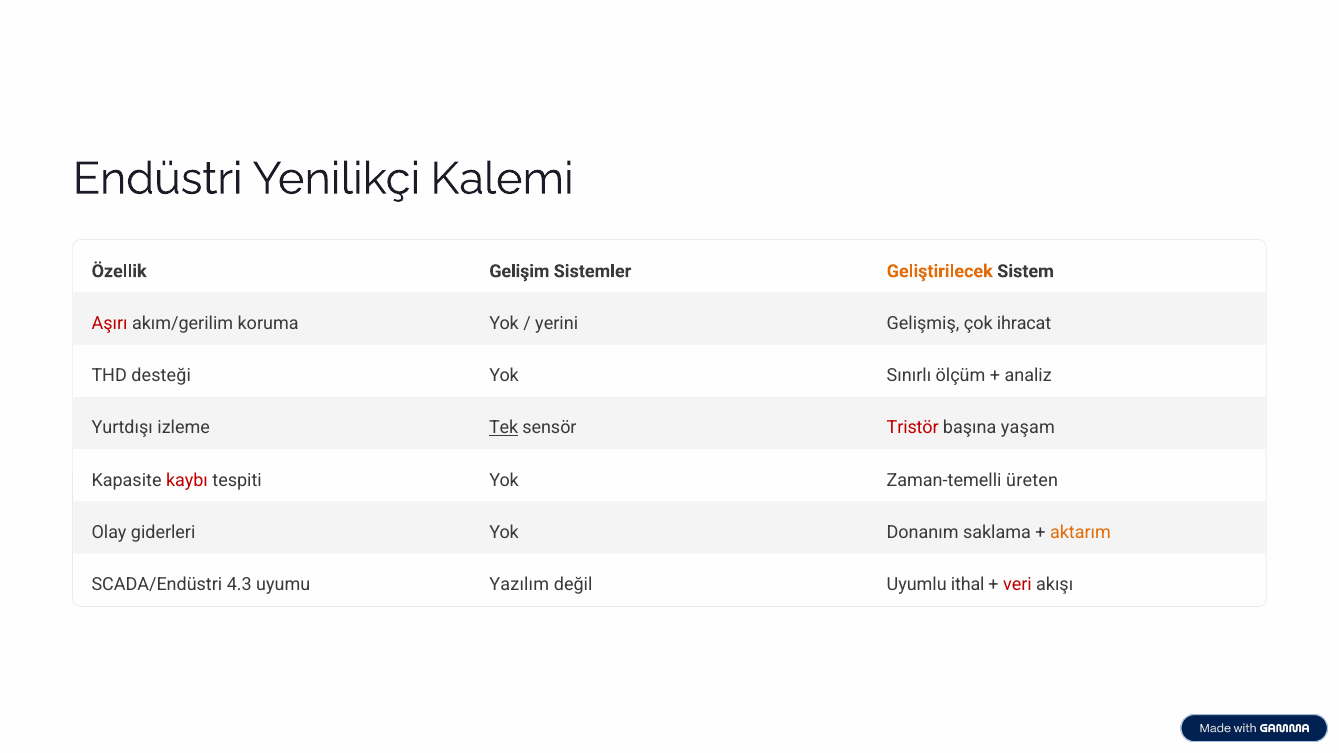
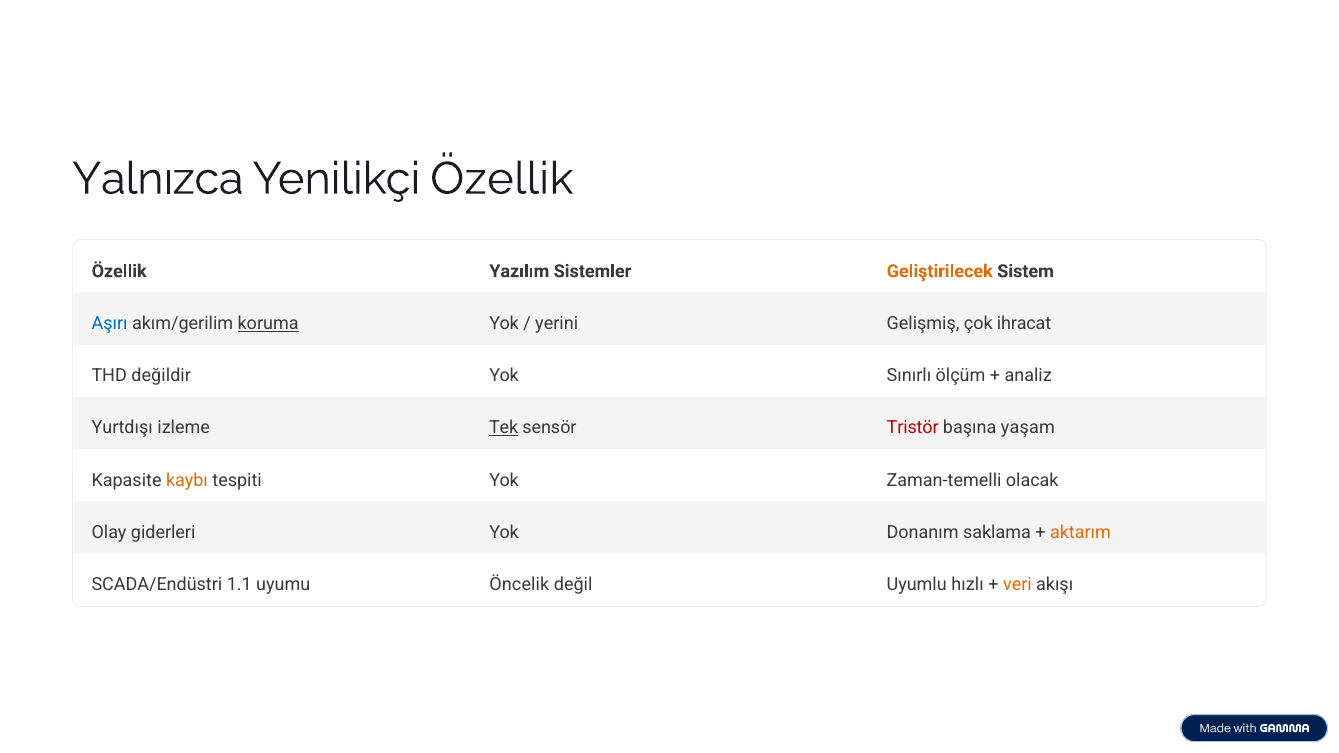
Endüstri: Endüstri -> Yalnızca (158, 179)
Yenilikçi Kalemi: Kalemi -> Özellik (502, 179)
Gelişim: Gelişim -> Yazılım (519, 271)
Aşırı colour: red -> blue (110, 324)
koruma underline: none -> present (268, 324)
desteği: desteği -> değildir (161, 376)
kaybı colour: red -> orange (187, 480)
üreten: üreten -> olacak (1032, 480)
4.3: 4.3 -> 1.1 (239, 585)
Yazılım: Yazılım -> Öncelik (519, 585)
ithal: ithal -> hızlı (968, 585)
veri colour: red -> orange (1017, 585)
